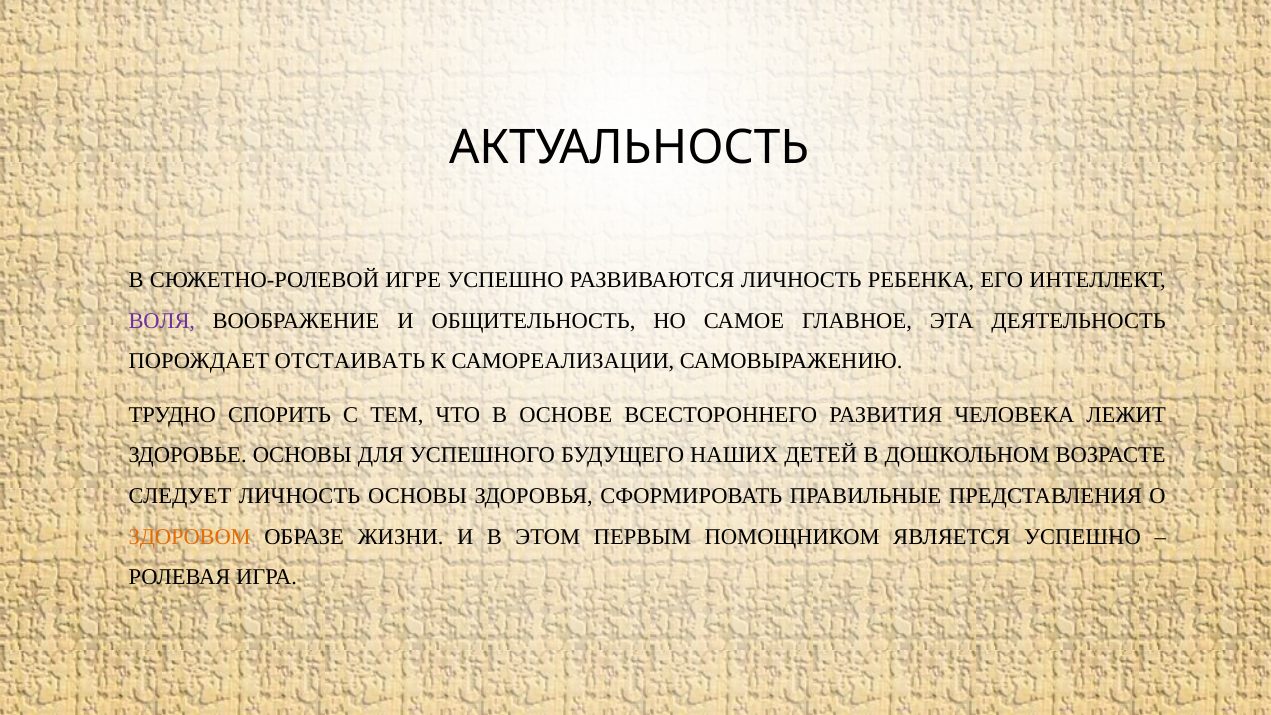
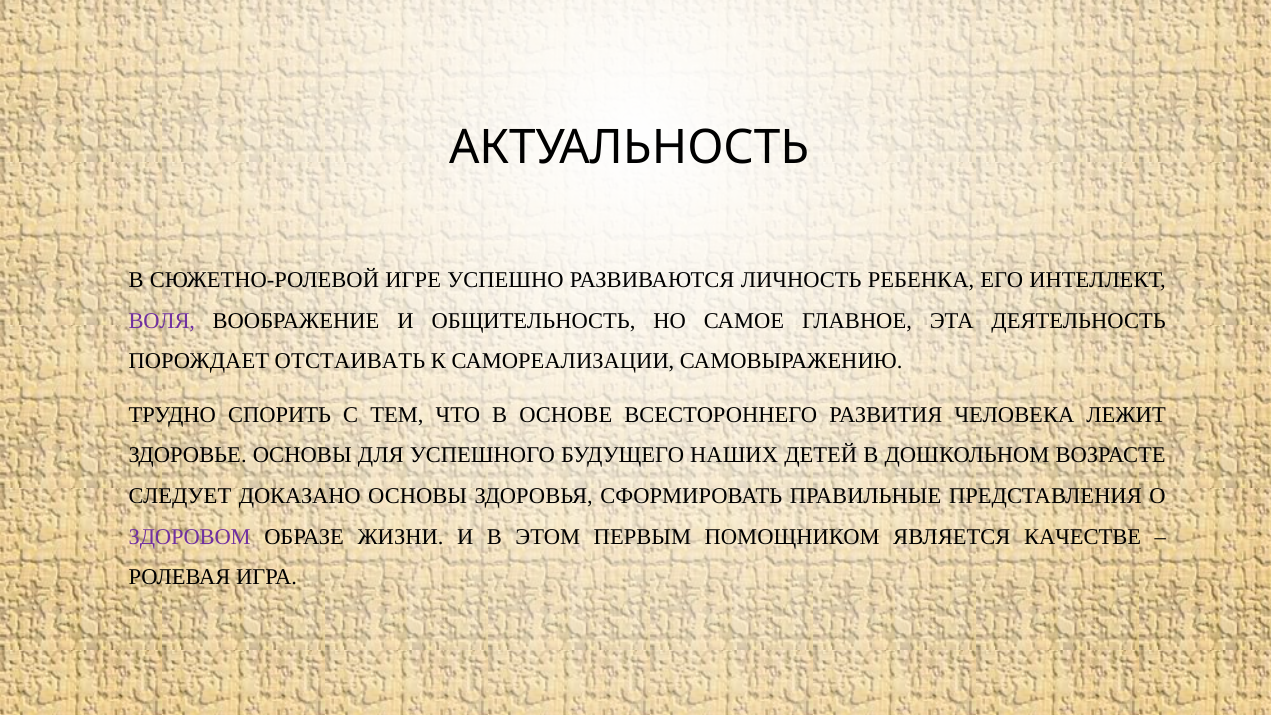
СЛЕДУЕТ ЛИЧНОСТЬ: ЛИЧНОСТЬ -> ДОКАЗАНО (300, 496)
ЗДОРОВОМ colour: orange -> purple (190, 537)
ЯВЛЯЕТСЯ УСПЕШНО: УСПЕШНО -> КАЧЕСТВЕ (1083, 537)
